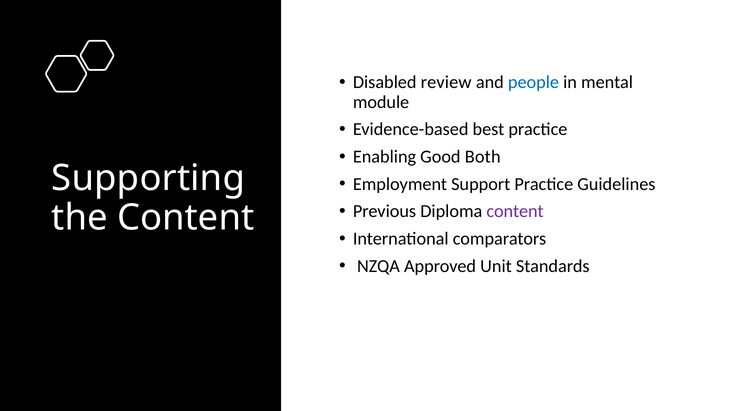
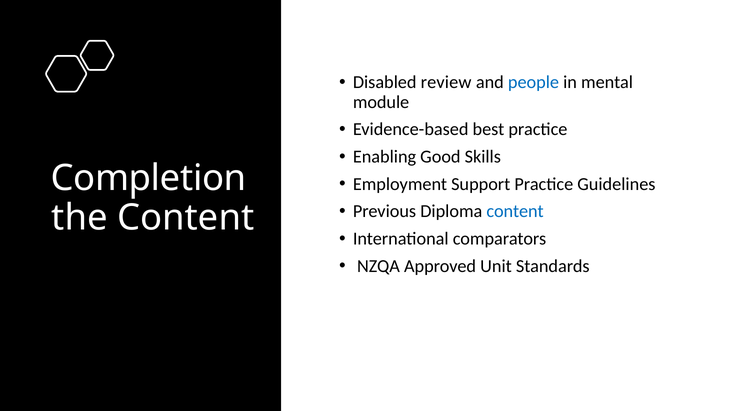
Both: Both -> Skills (483, 157)
Supporting: Supporting -> Completion (149, 178)
content colour: purple -> blue (515, 211)
